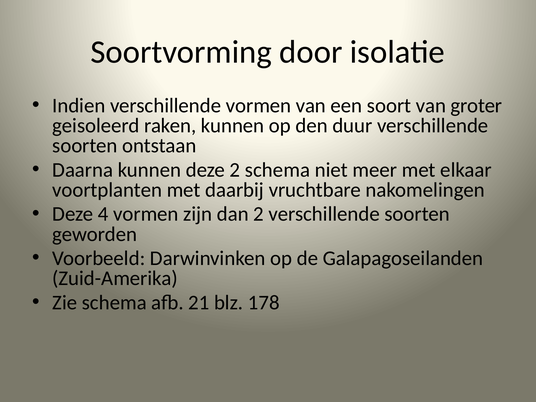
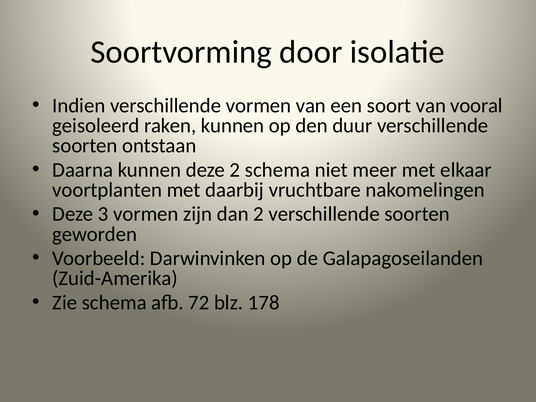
groter: groter -> vooral (476, 106)
4: 4 -> 3 (103, 214)
21: 21 -> 72 (199, 303)
